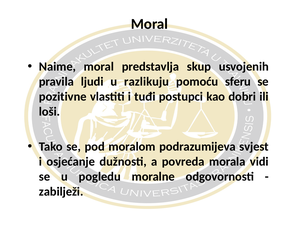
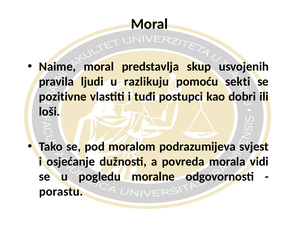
sferu: sferu -> sekti (238, 81)
zabilježi: zabilježi -> porastu (61, 191)
